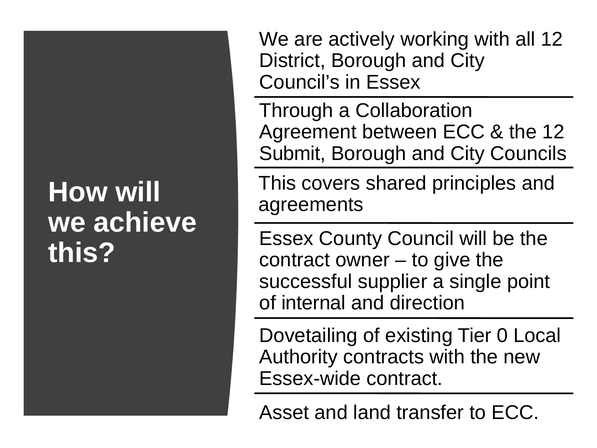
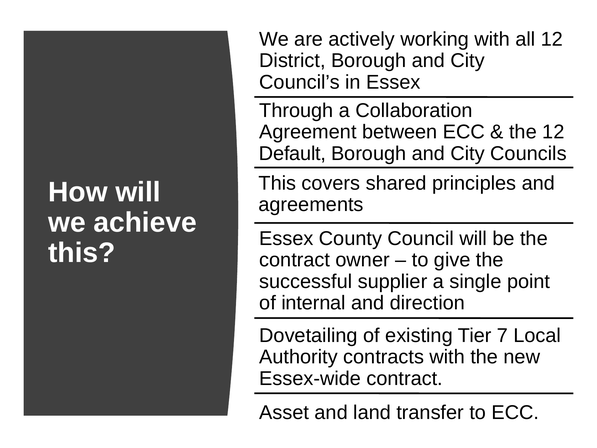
Submit: Submit -> Default (293, 153)
0: 0 -> 7 (503, 335)
